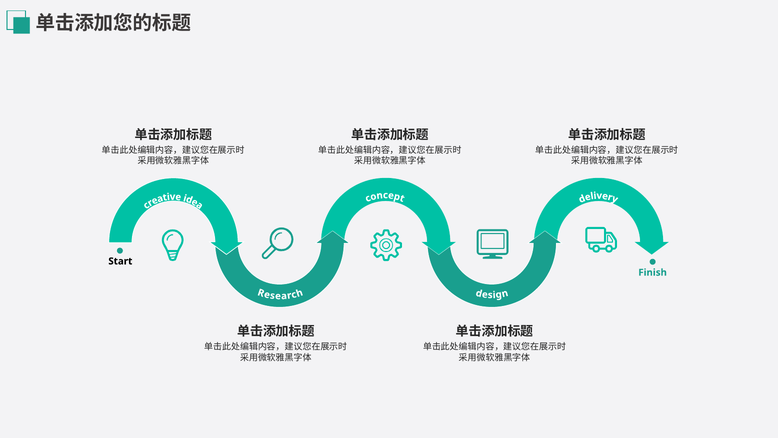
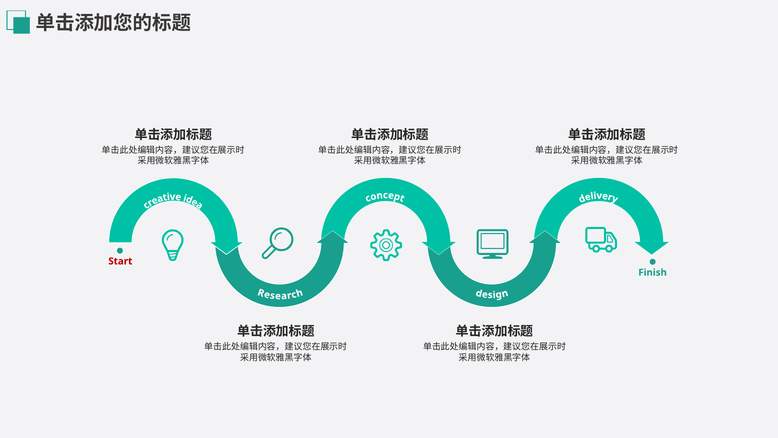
Start colour: black -> red (120, 261)
